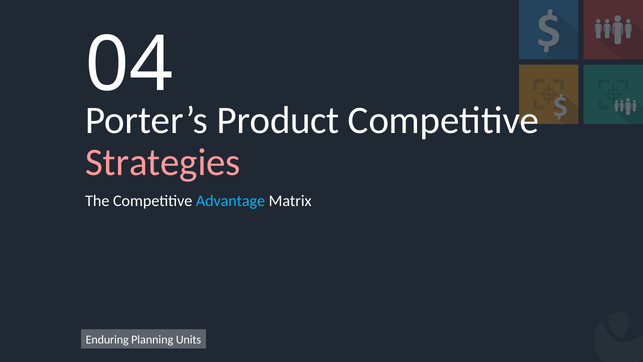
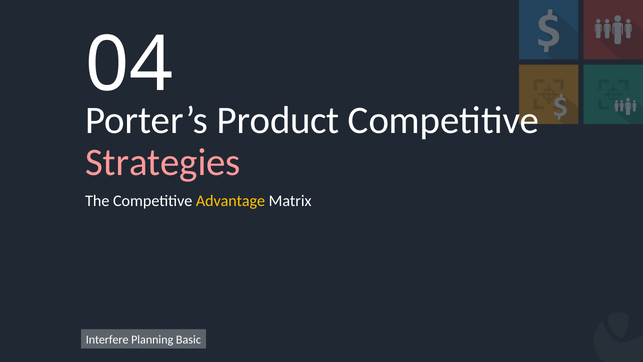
Advantage colour: light blue -> yellow (230, 201)
Enduring: Enduring -> Interfere (107, 339)
Units: Units -> Basic (188, 339)
